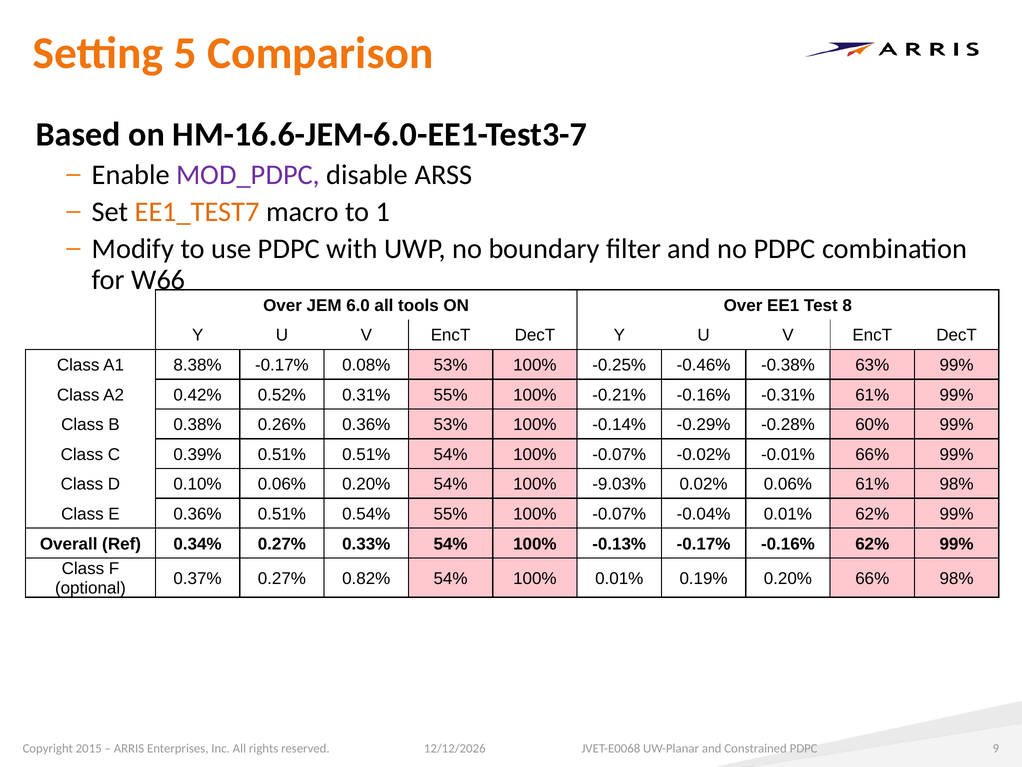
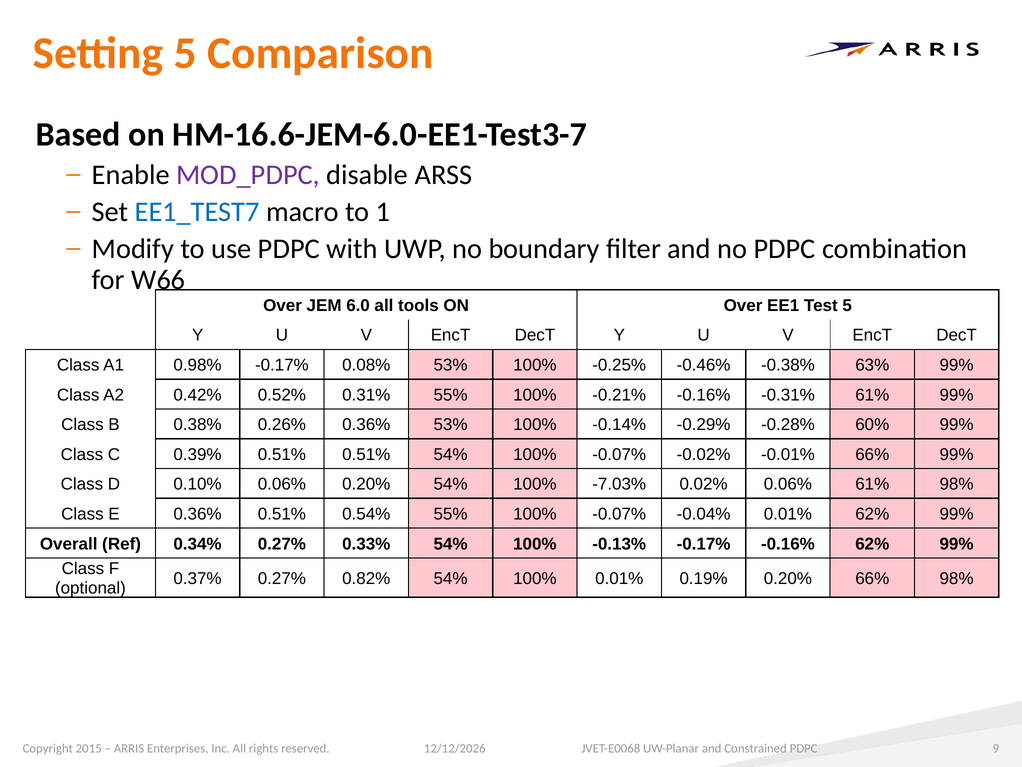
EE1_TEST7 colour: orange -> blue (197, 212)
Test 8: 8 -> 5 (847, 305)
8.38%: 8.38% -> 0.98% (198, 365)
-9.03%: -9.03% -> -7.03% (619, 484)
